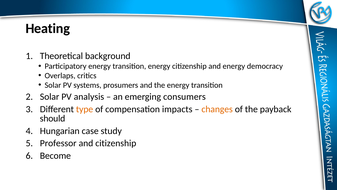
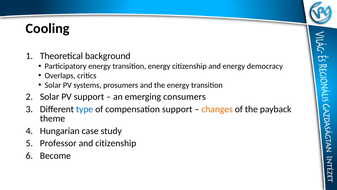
Heating: Heating -> Cooling (48, 28)
PV analysis: analysis -> support (89, 97)
type colour: orange -> blue (85, 109)
compensation impacts: impacts -> support (177, 109)
should: should -> theme (52, 118)
